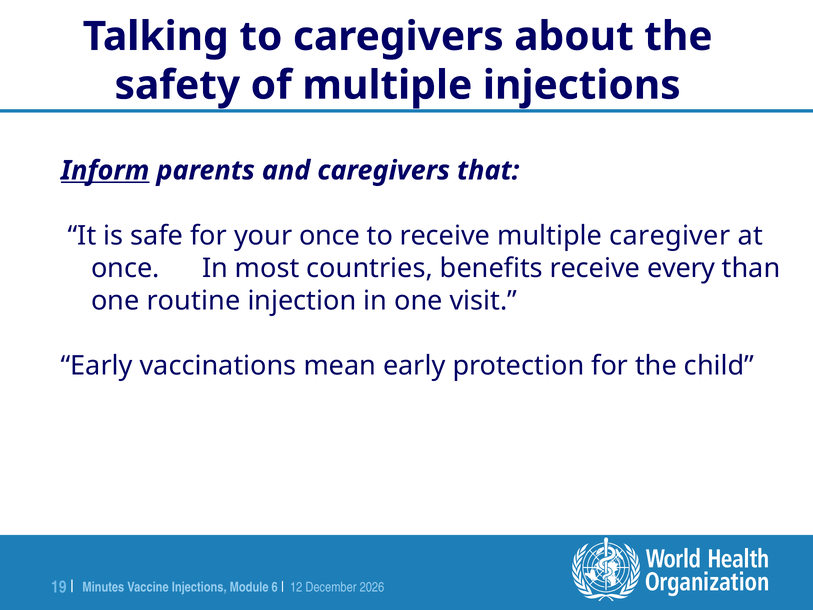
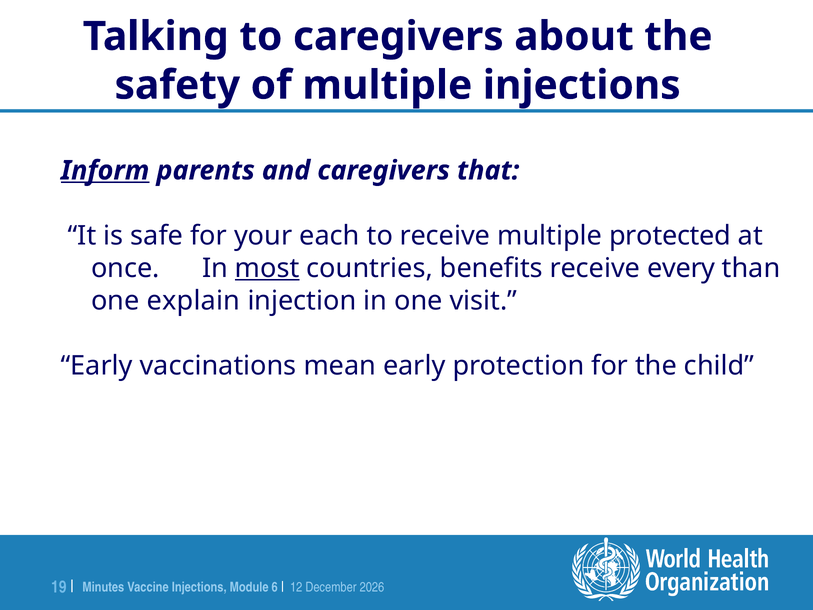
your once: once -> each (330, 235)
caregiver: caregiver -> protected (670, 235)
most underline: none -> present (267, 268)
routine: routine -> explain (193, 301)
